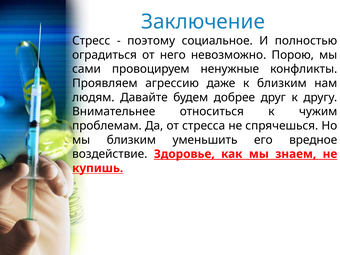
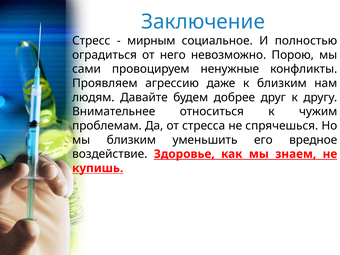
поэтому: поэтому -> мирным (151, 41)
